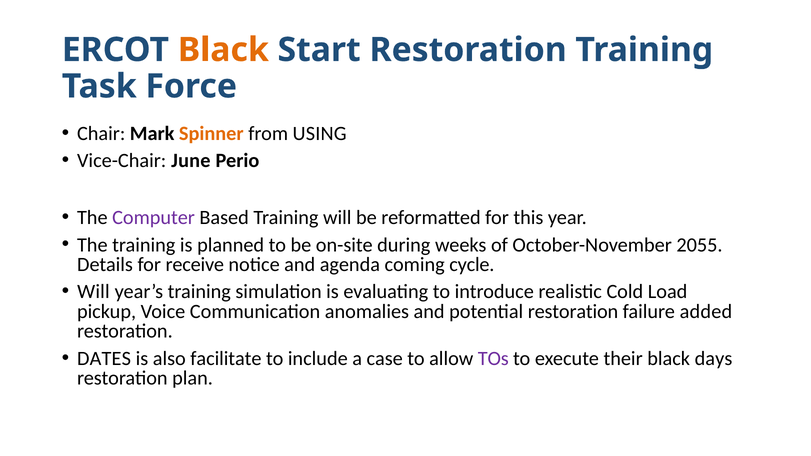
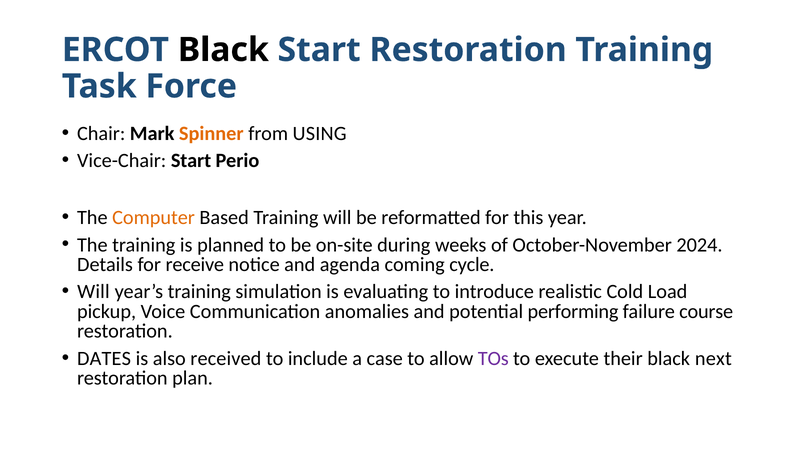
Black colour: orange -> black (223, 50)
Vice-Chair June: June -> Start (191, 161)
Computer colour: purple -> orange (154, 218)
2055: 2055 -> 2024 (699, 245)
potential restoration: restoration -> performing (573, 312)
added: added -> course (706, 312)
facilitate: facilitate -> received (226, 359)
days: days -> next (713, 359)
